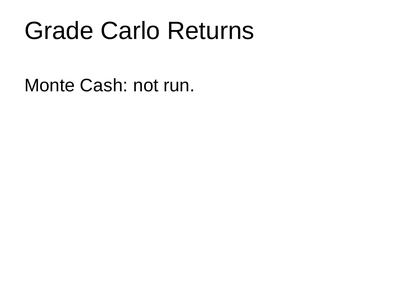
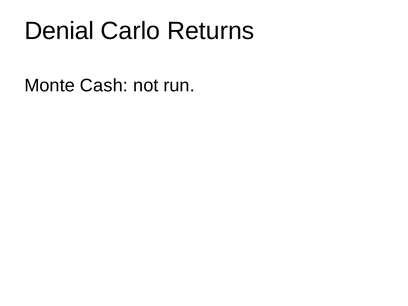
Grade: Grade -> Denial (59, 31)
